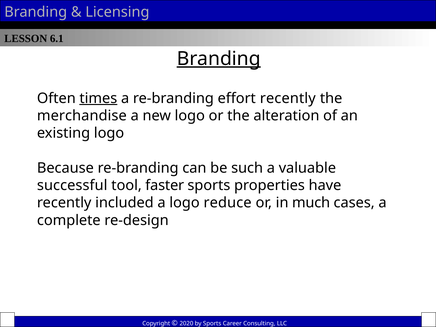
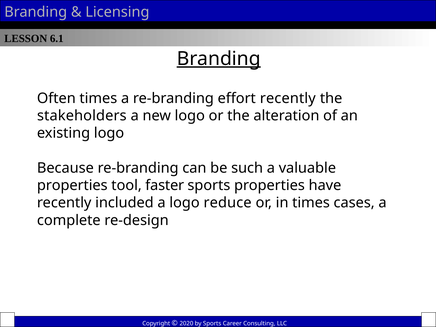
times underline: present -> none (98, 98)
merchandise: merchandise -> stakeholders (82, 116)
successful: successful -> properties (72, 185)
in much: much -> times (311, 203)
